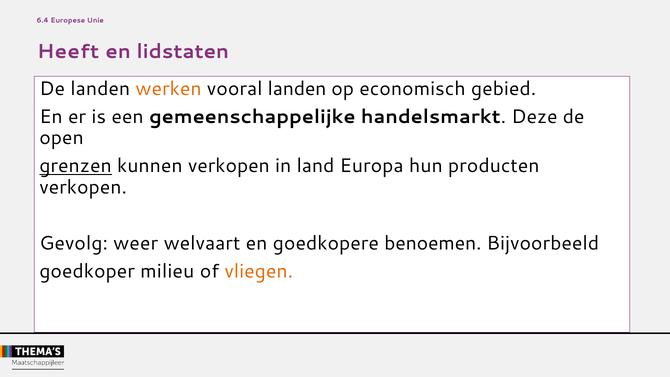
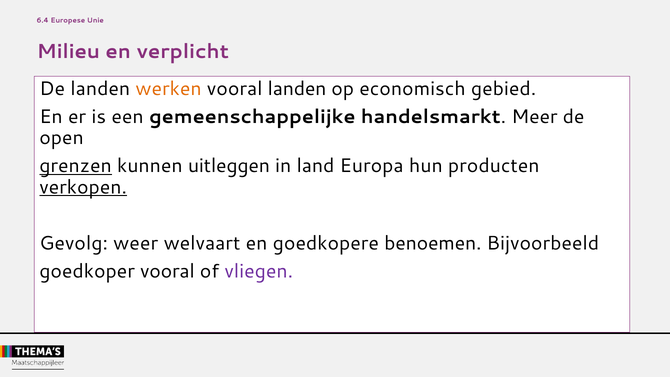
Heeft: Heeft -> Milieu (68, 52)
lidstaten: lidstaten -> verplicht (183, 52)
Deze: Deze -> Meer (534, 117)
kunnen verkopen: verkopen -> uitleggen (229, 166)
verkopen underline: none -> present (83, 187)
goedkoper milieu: milieu -> vooral (167, 271)
vliegen colour: orange -> purple (259, 271)
